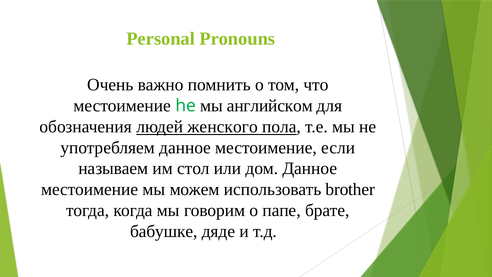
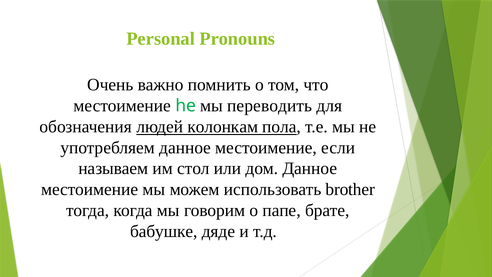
английском: английском -> переводить (270, 106)
женского: женского -> колонкам (223, 127)
